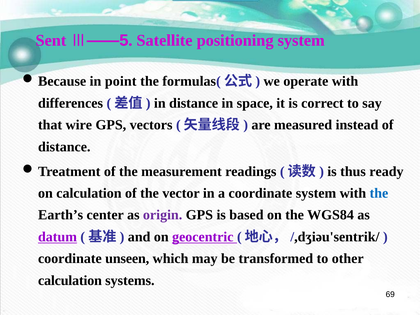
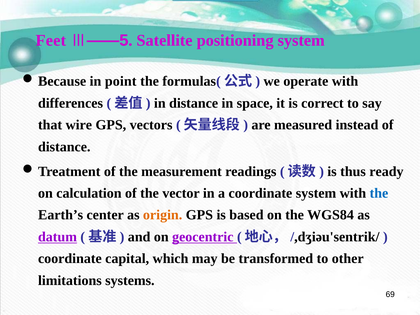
Sent: Sent -> Feet (51, 40)
origin colour: purple -> orange (163, 215)
unseen: unseen -> capital (127, 259)
calculation: calculation -> limitations (70, 281)
